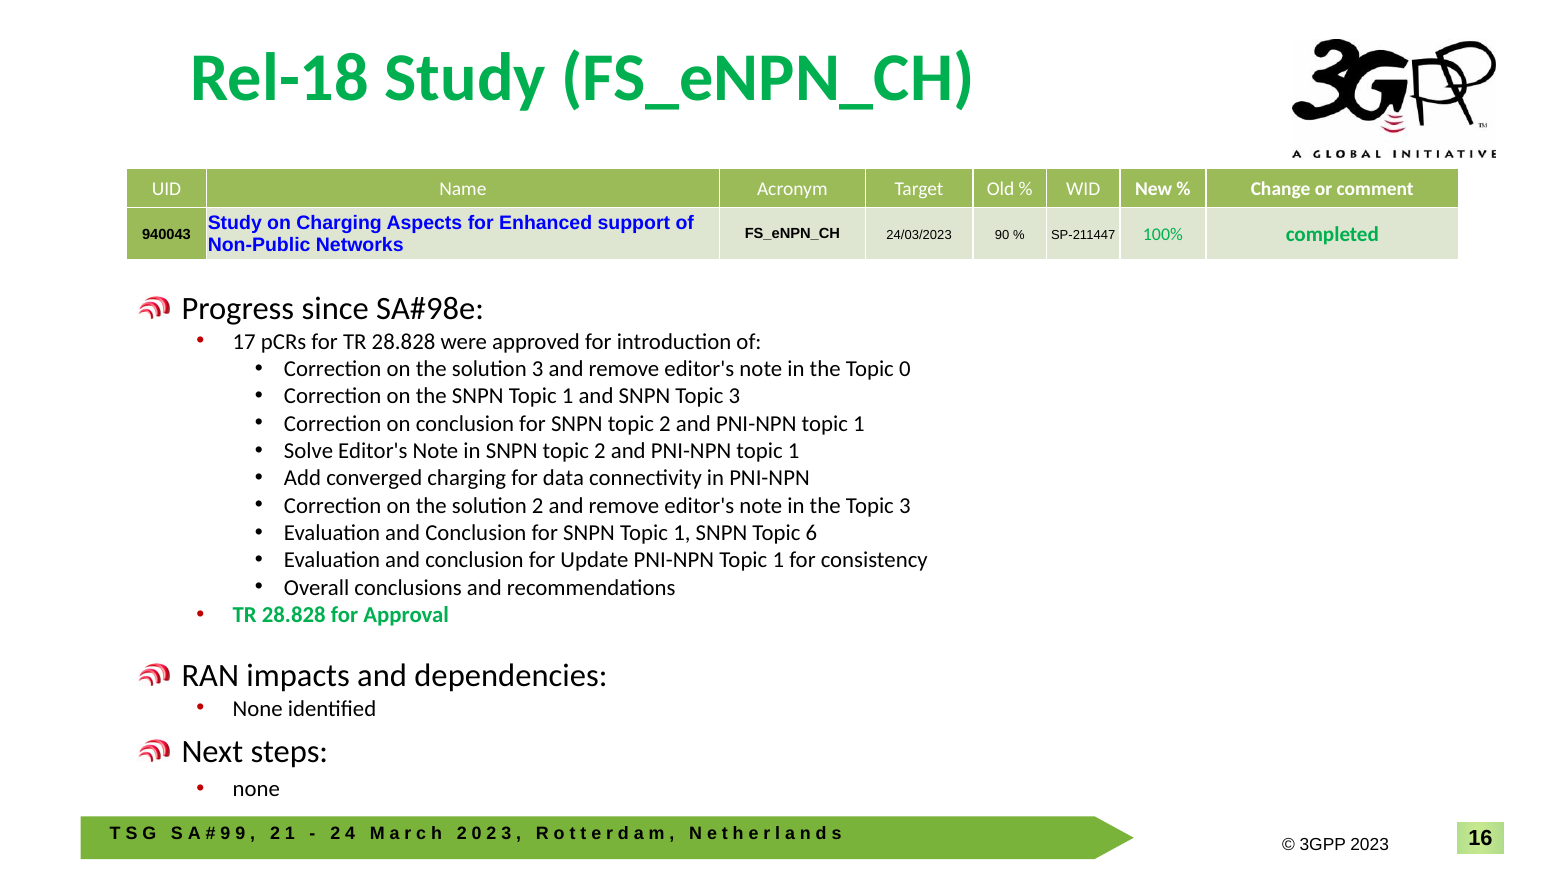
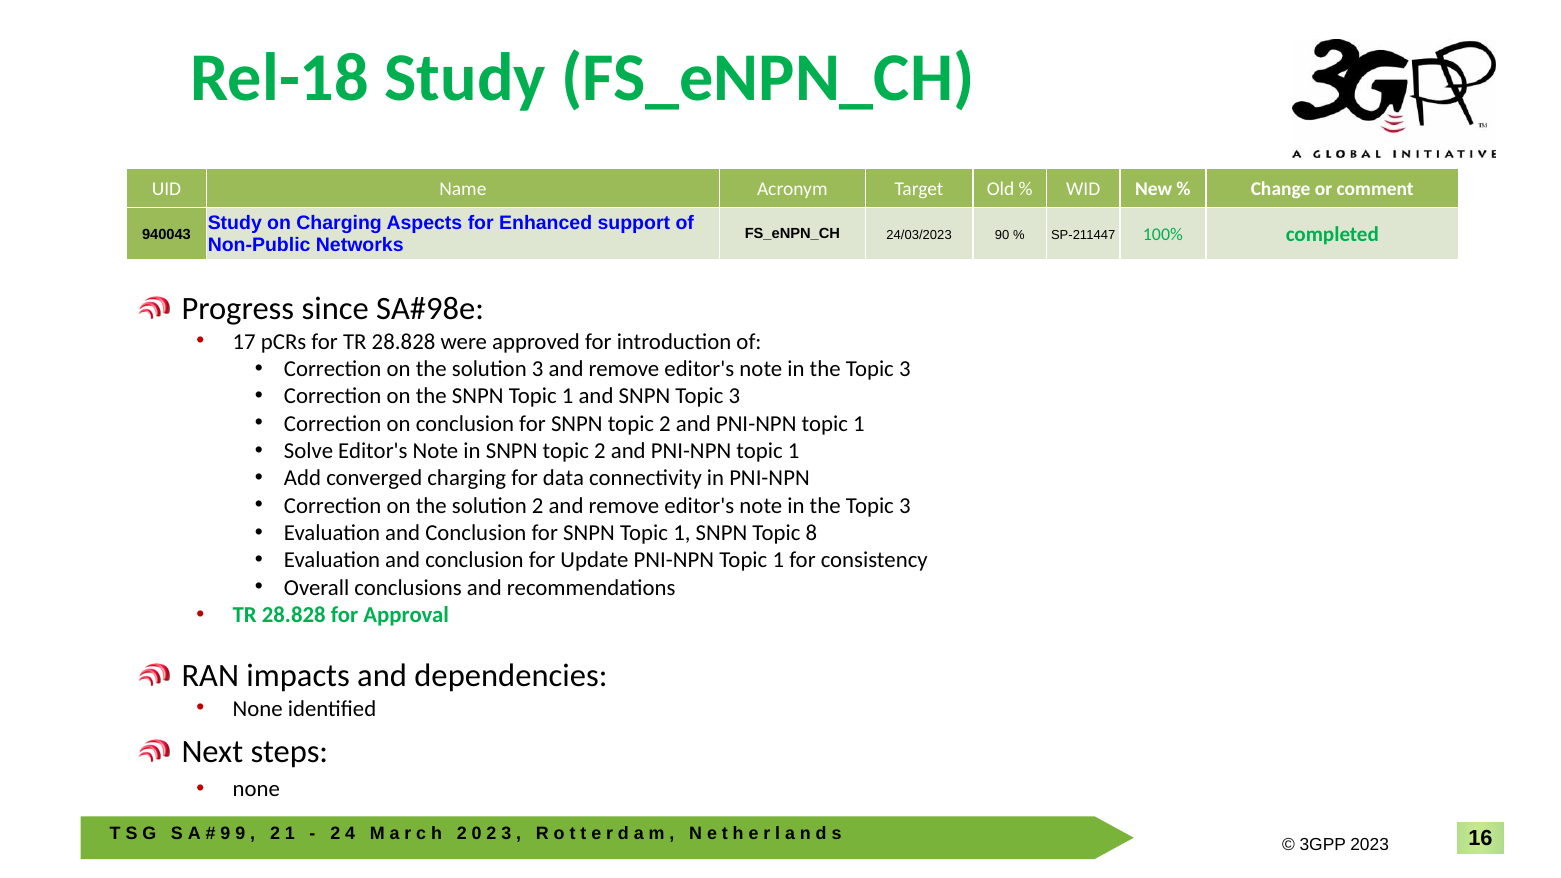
0: 0 -> 3 (905, 369)
6: 6 -> 8 (811, 533)
